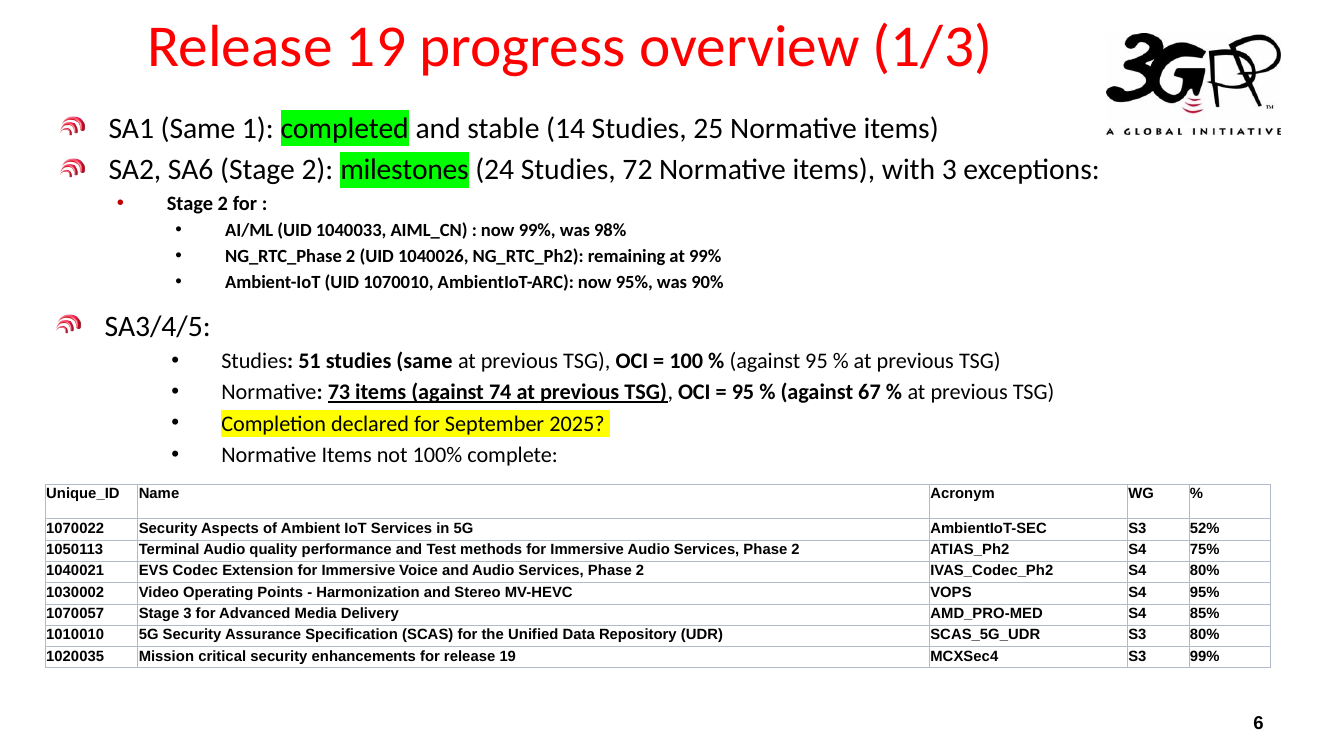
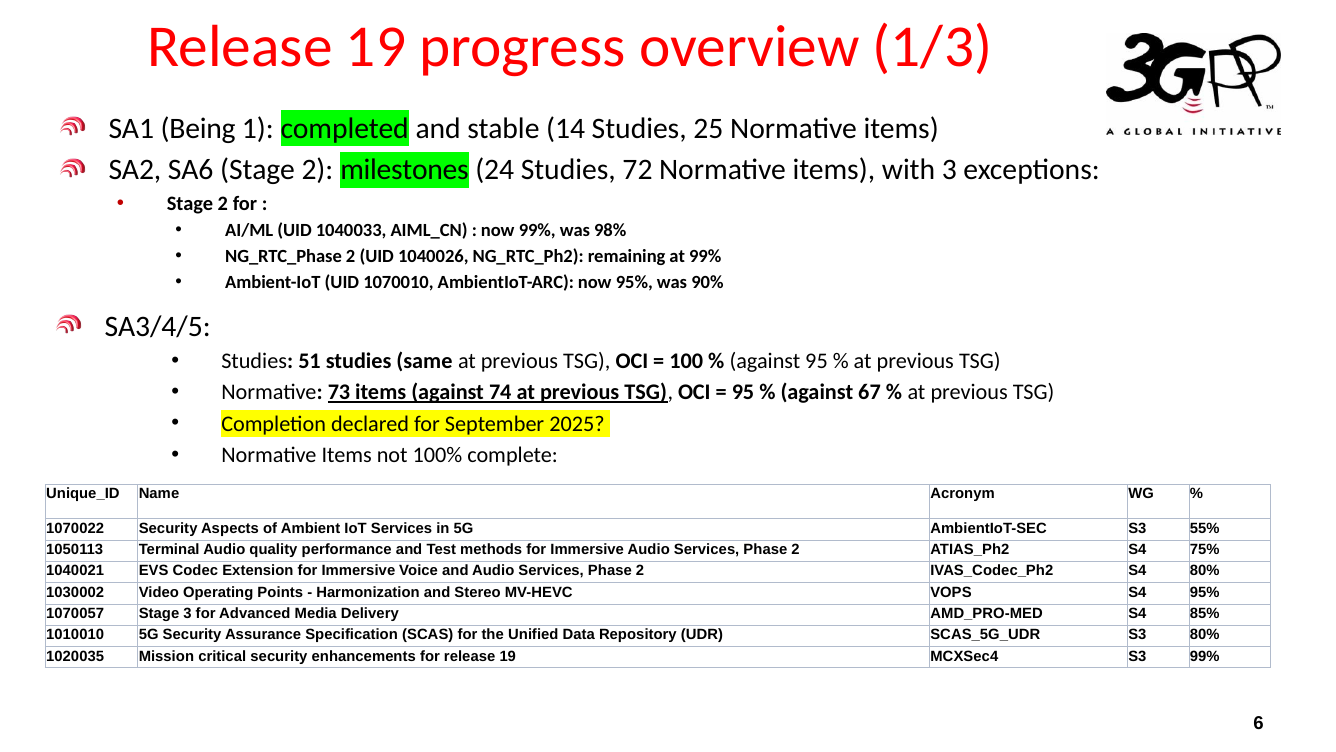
SA1 Same: Same -> Being (198, 128)
52%: 52% -> 55% (1205, 528)
